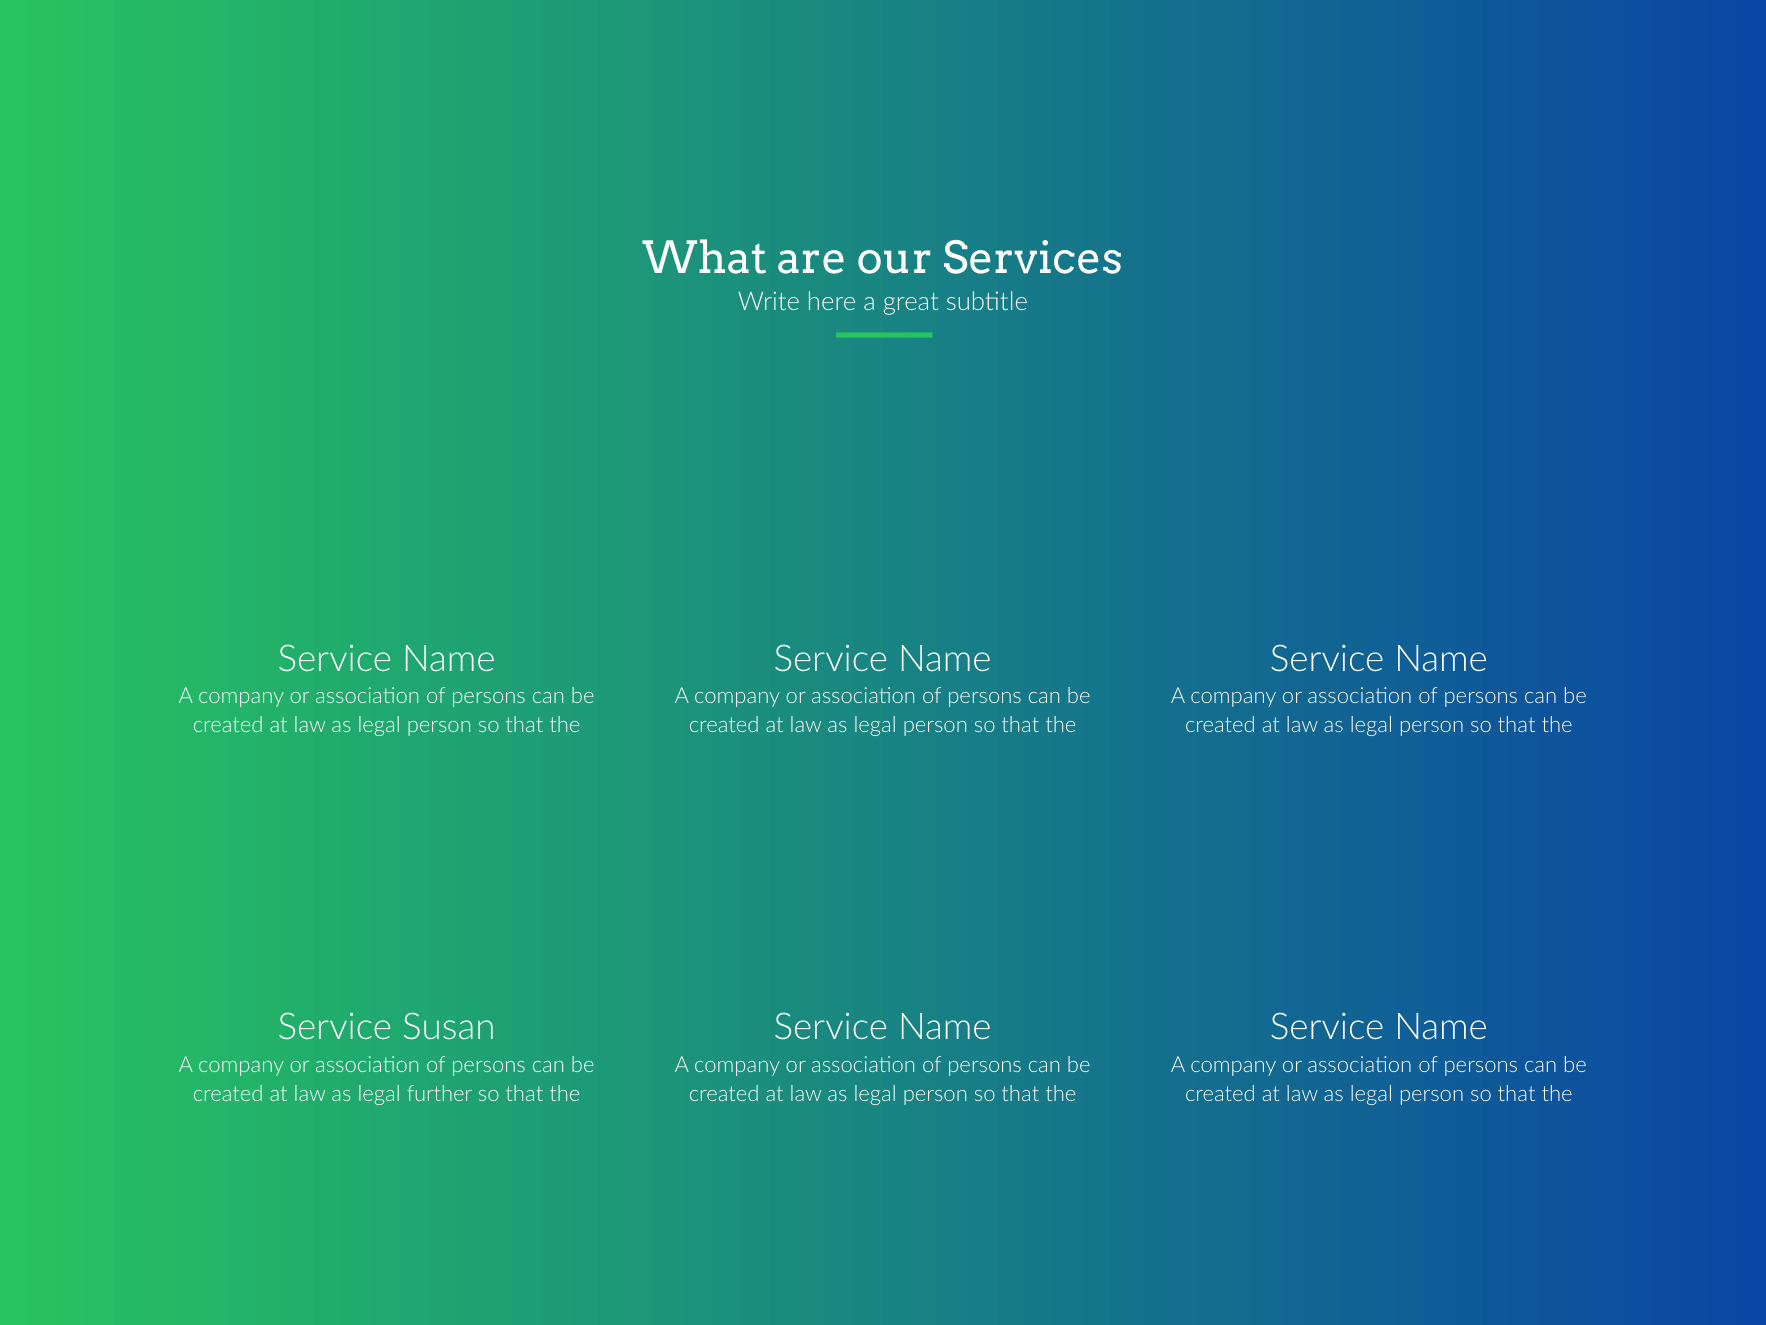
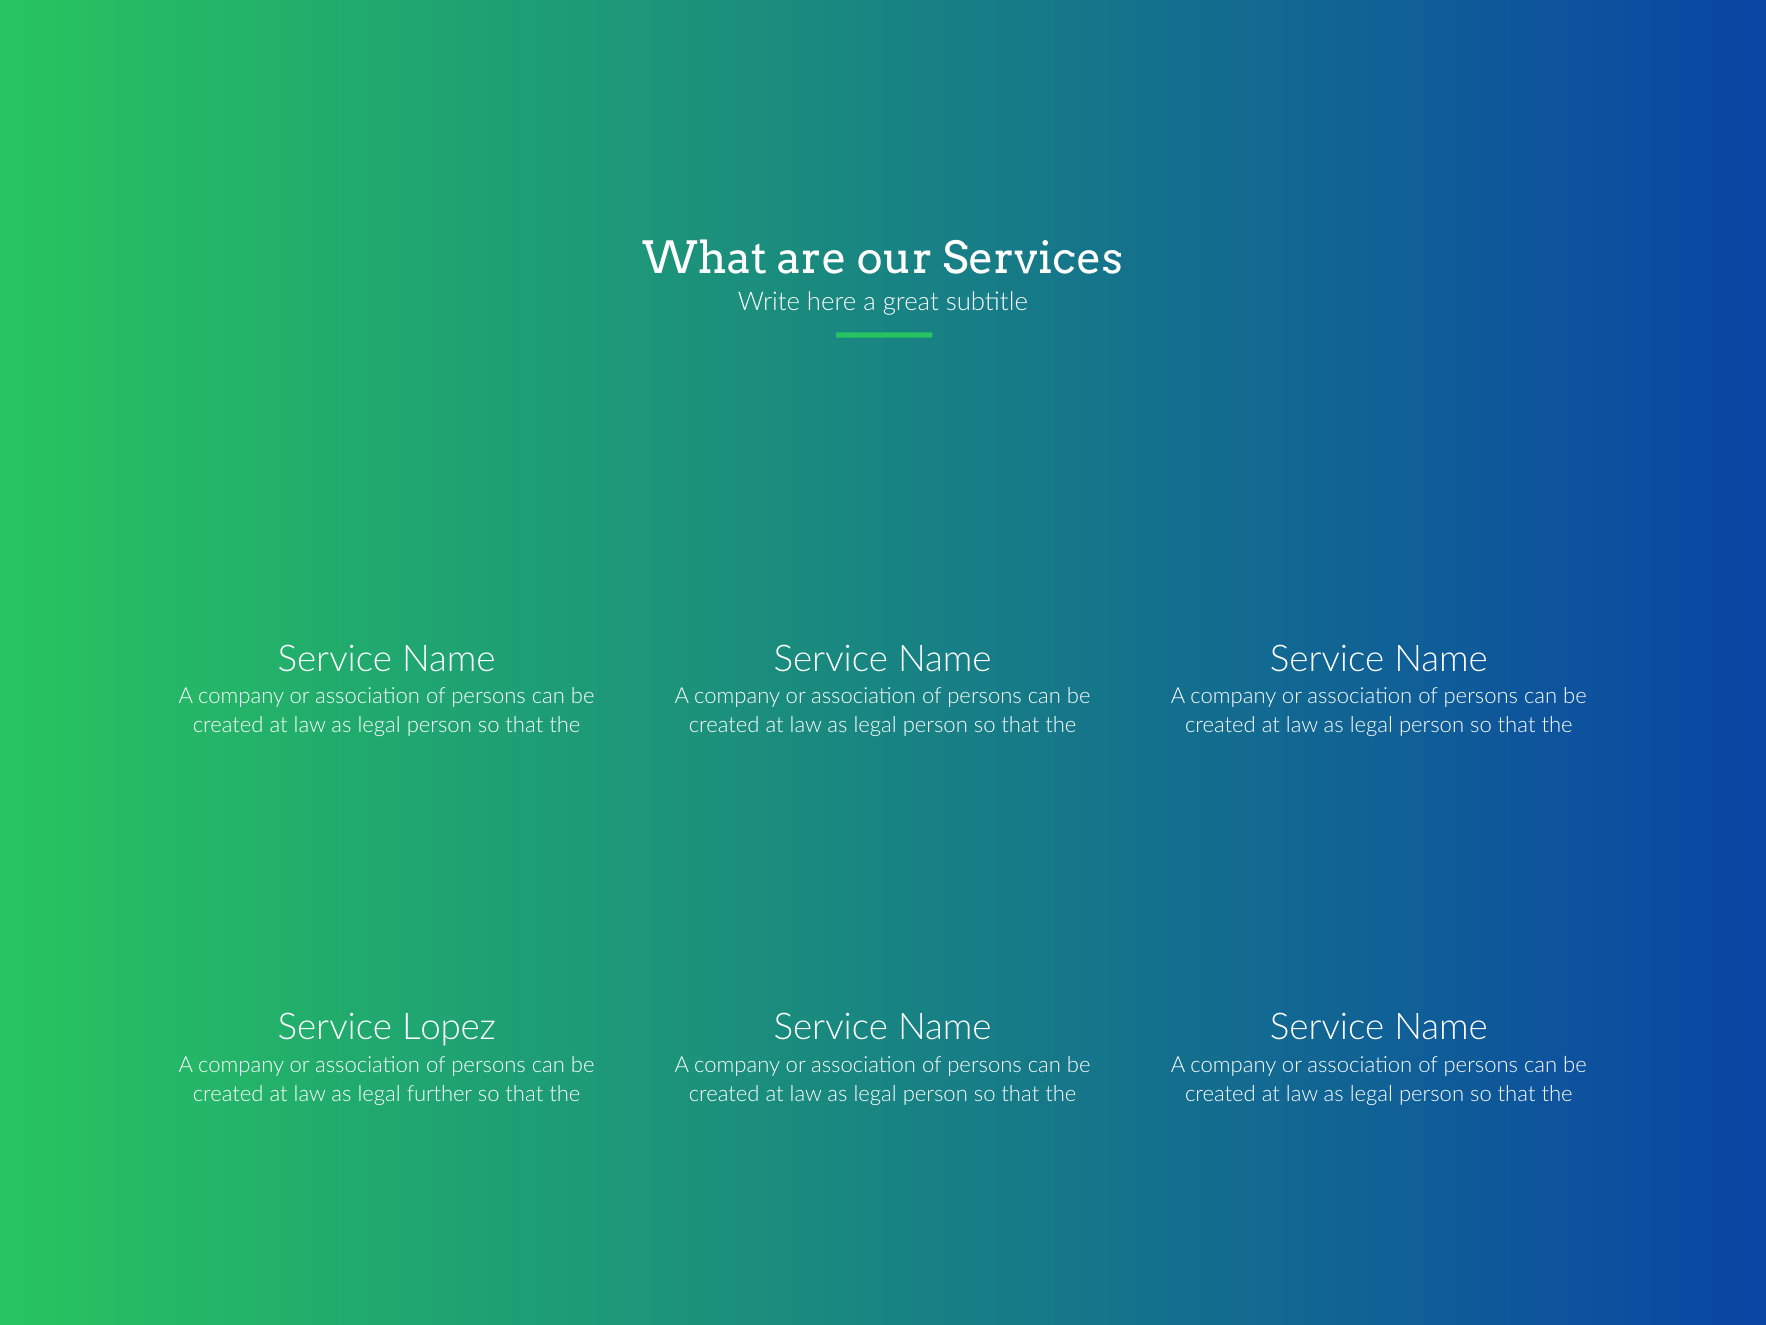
Susan: Susan -> Lopez (449, 1027)
